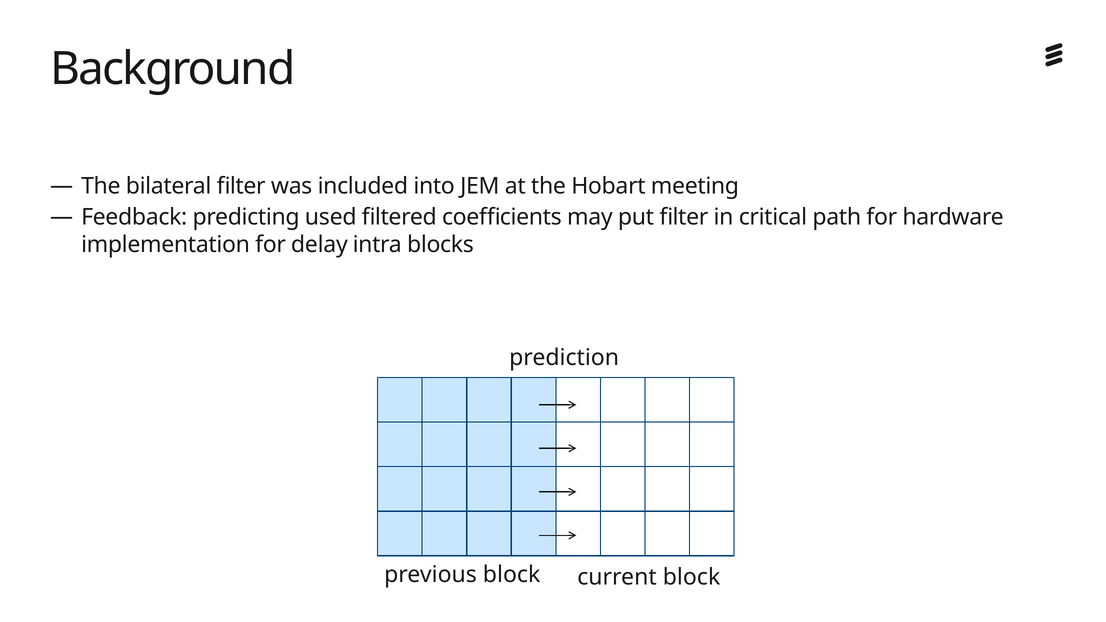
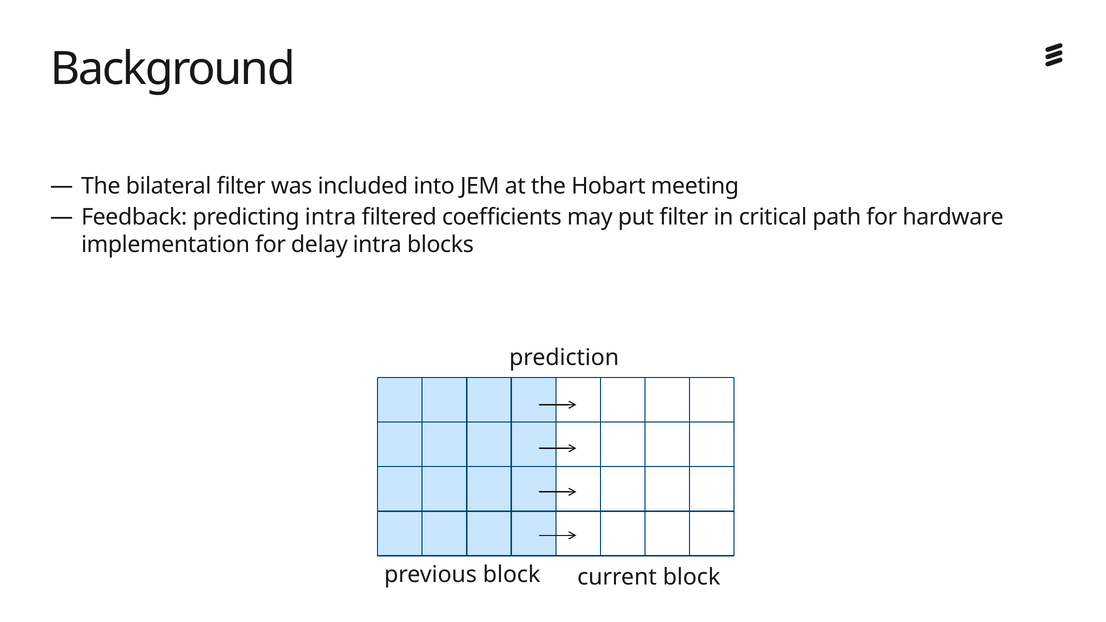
predicting used: used -> intra (331, 217)
